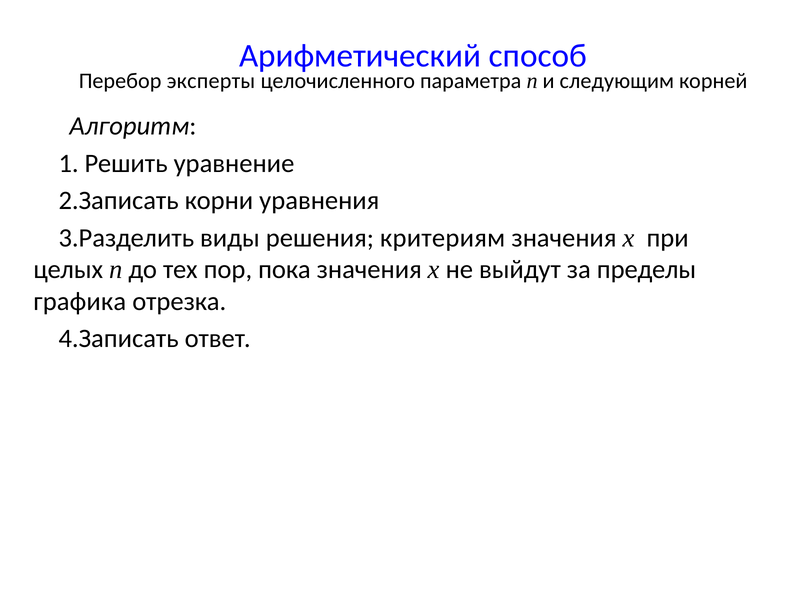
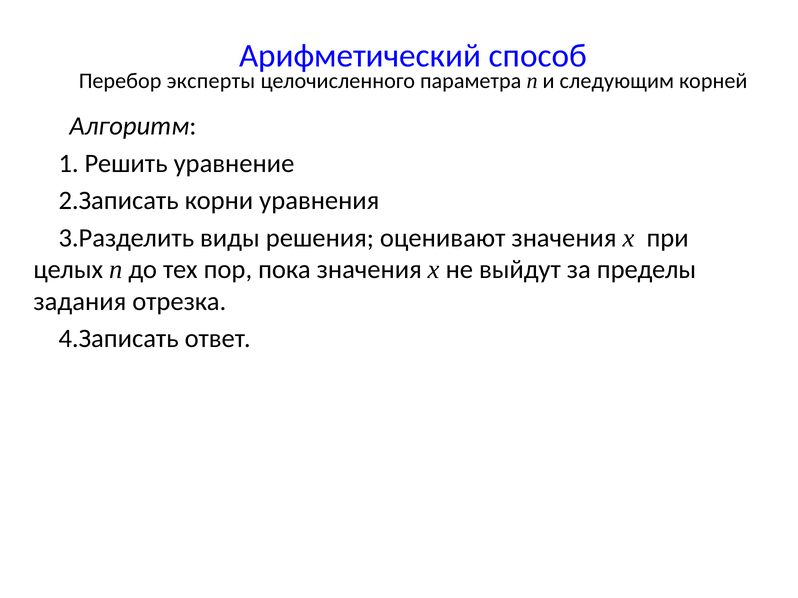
критериям: критериям -> оценивают (443, 238)
графика: графика -> задания (80, 302)
